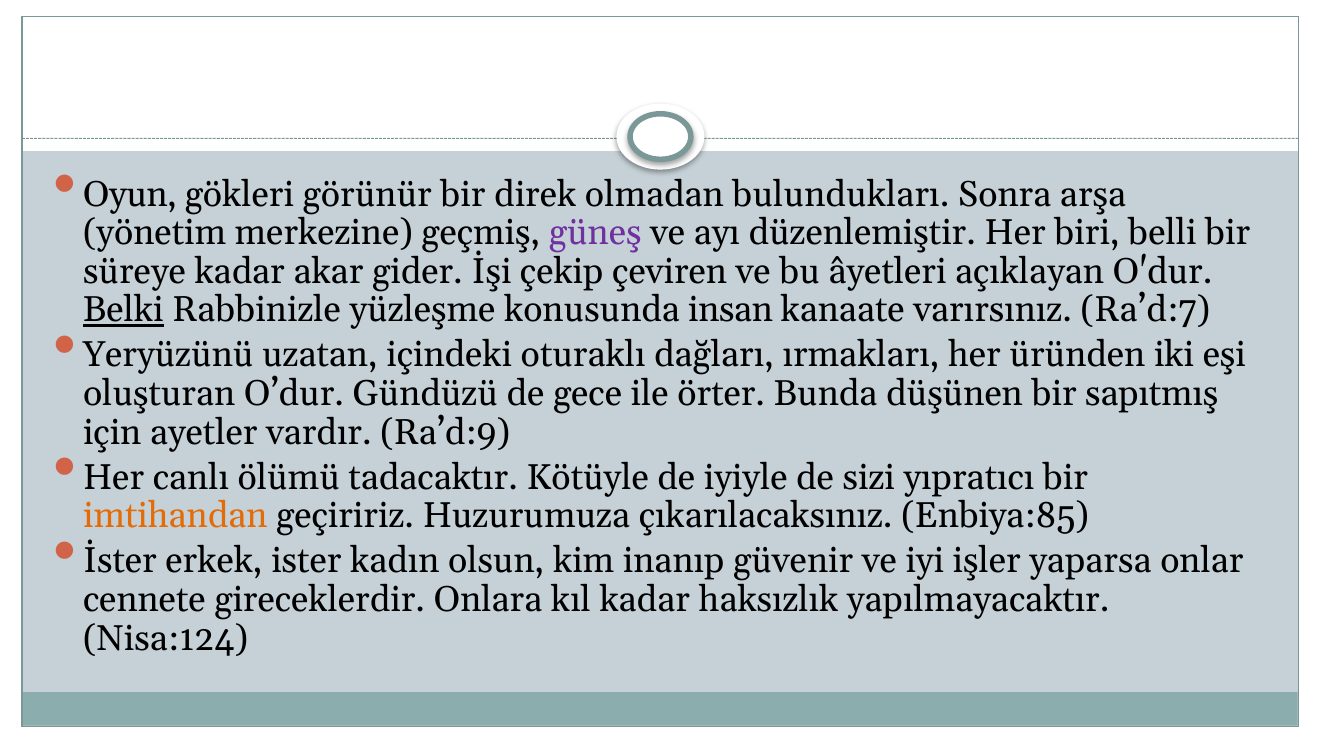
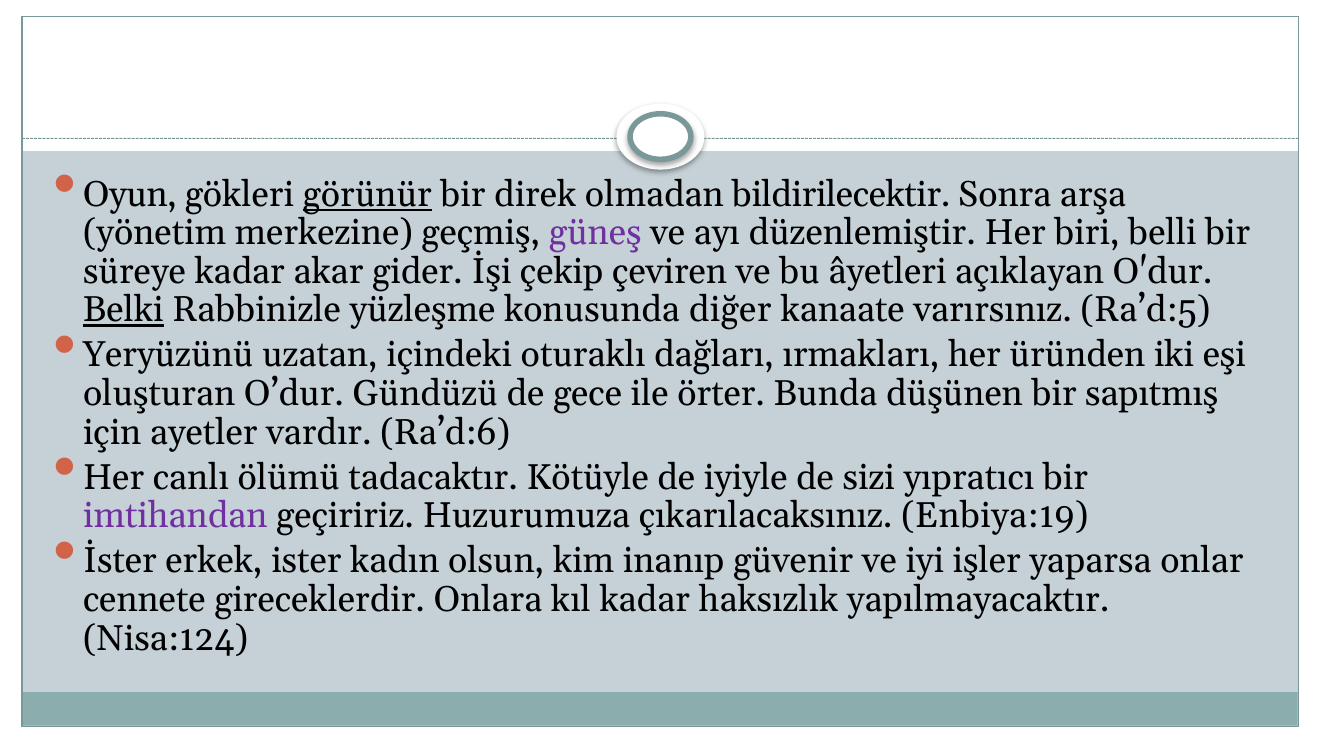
görünür underline: none -> present (367, 194)
bulundukları: bulundukları -> bildirilecektir (841, 194)
insan: insan -> diğer (730, 310)
Ra’d:7: Ra’d:7 -> Ra’d:5 (1145, 310)
Ra’d:9: Ra’d:9 -> Ra’d:6 (445, 432)
imtihandan colour: orange -> purple (175, 516)
Enbiya:85: Enbiya:85 -> Enbiya:19 (995, 516)
